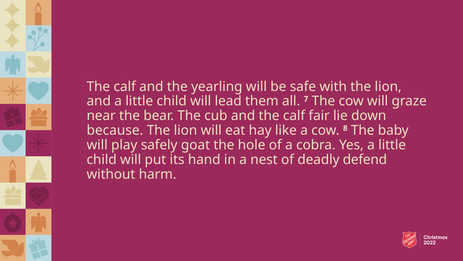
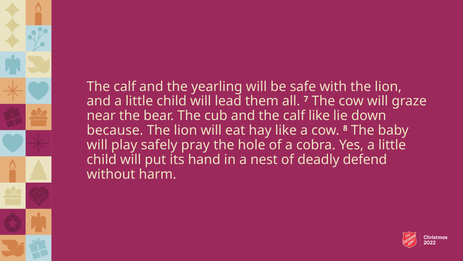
calf fair: fair -> like (319, 116)
goat: goat -> pray (195, 145)
